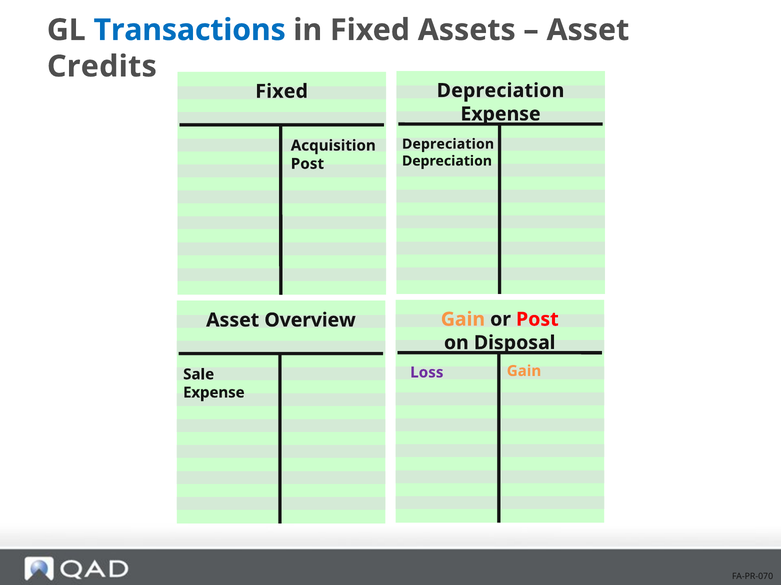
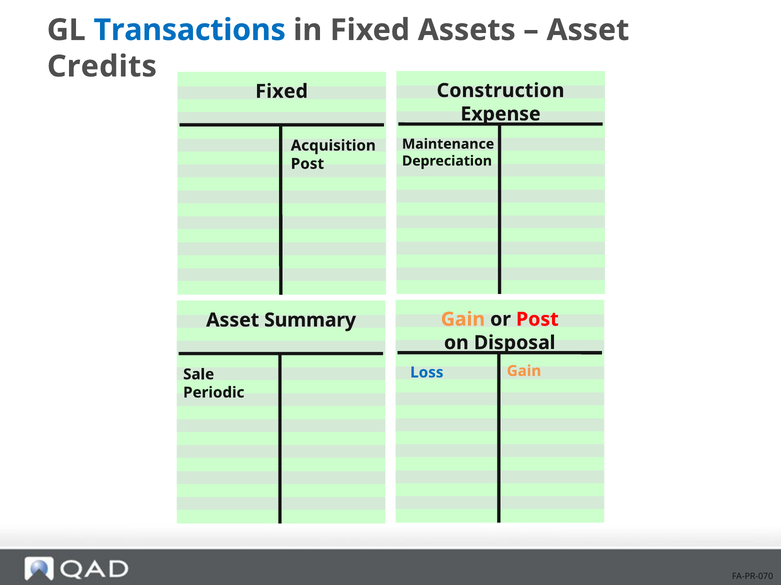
Depreciation: Depreciation -> Construction (501, 91)
Depreciation: Depreciation -> Maintenance (448, 144)
Overview: Overview -> Summary (310, 321)
Loss colour: purple -> blue (427, 373)
Expense: Expense -> Periodic (214, 393)
